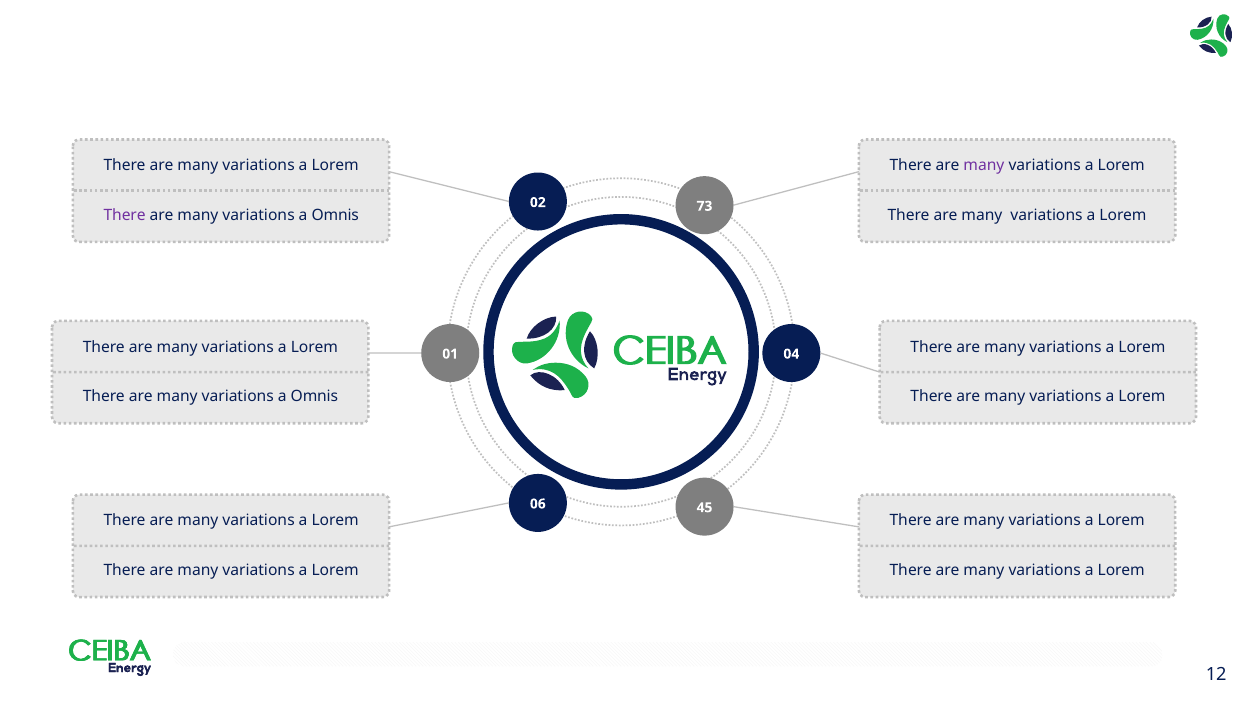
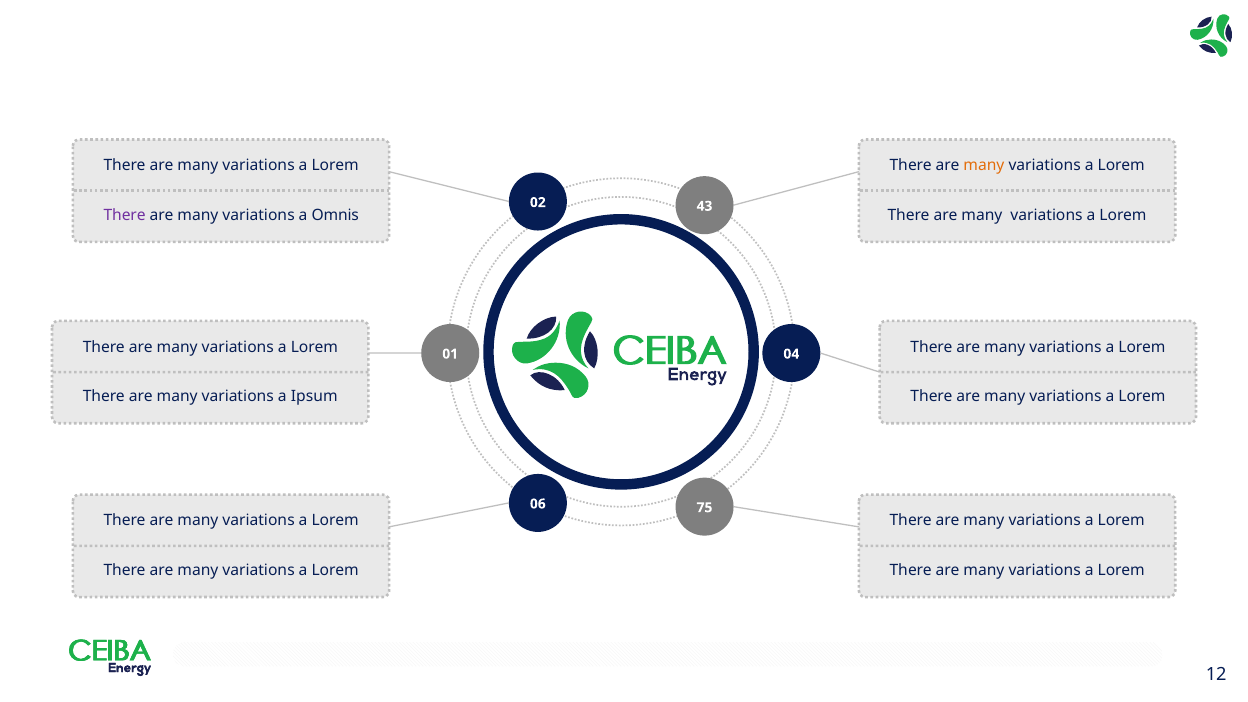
many colour: purple -> orange (984, 166)
73: 73 -> 43 (704, 206)
Omnis: Omnis -> Ipsum (314, 397)
45: 45 -> 75 (704, 508)
